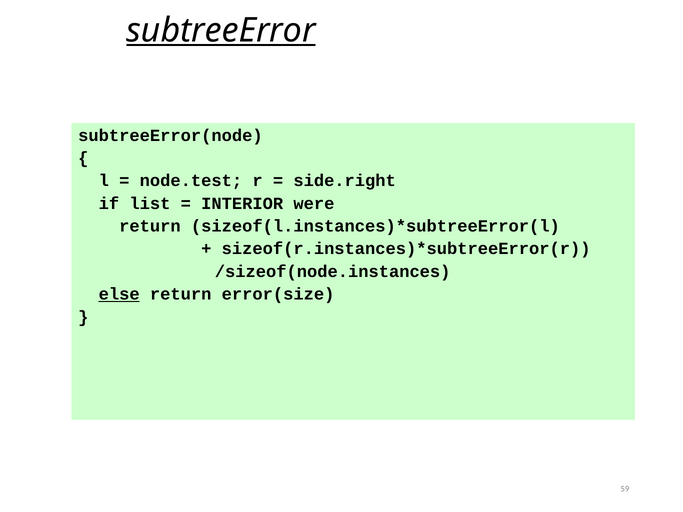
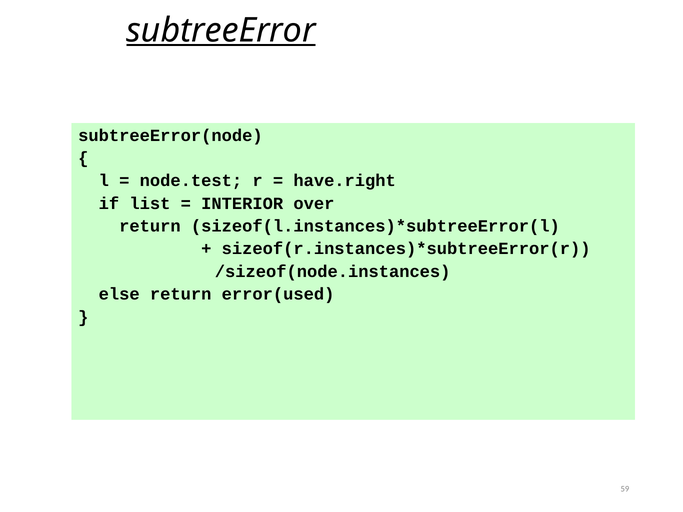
side.right: side.right -> have.right (345, 181)
were: were -> over (314, 204)
else underline: present -> none (119, 294)
error(size: error(size -> error(used (278, 294)
